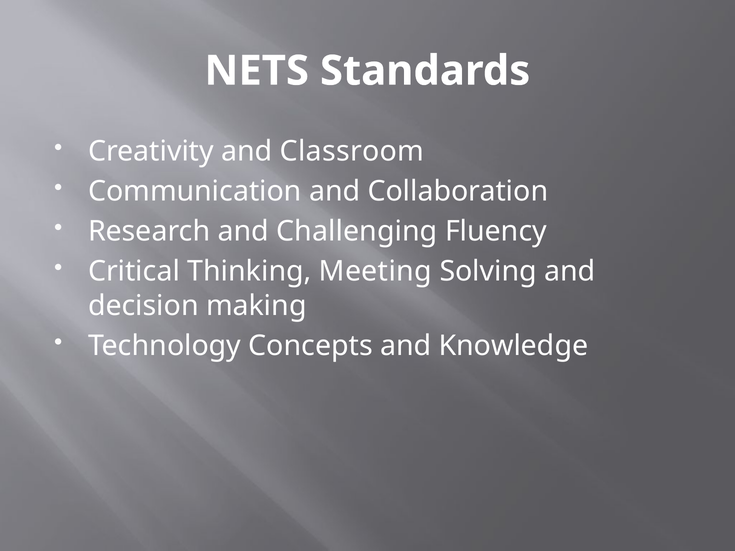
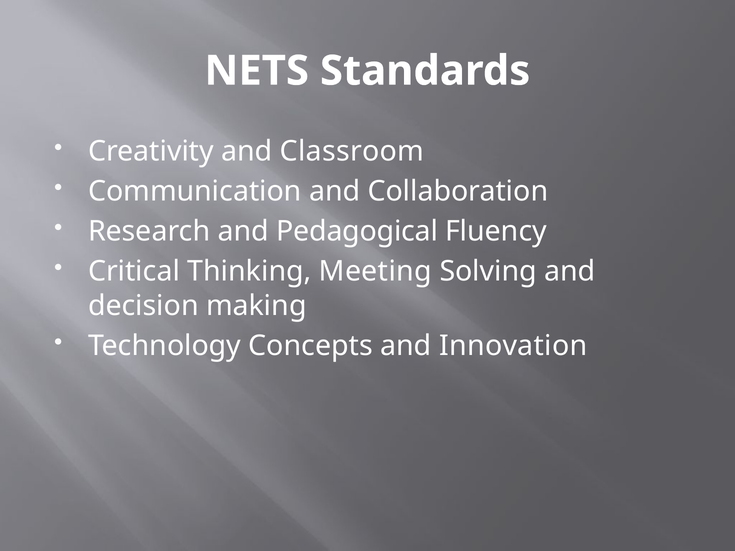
Challenging: Challenging -> Pedagogical (357, 231)
Knowledge: Knowledge -> Innovation (513, 346)
